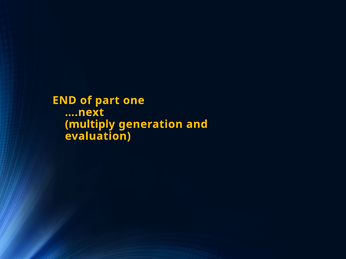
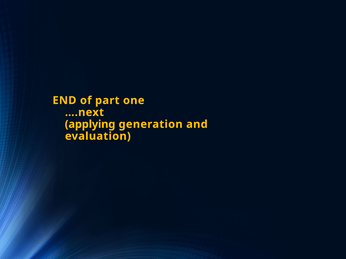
multiply: multiply -> applying (90, 124)
